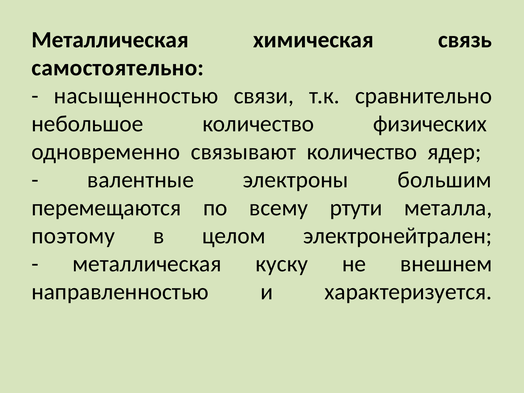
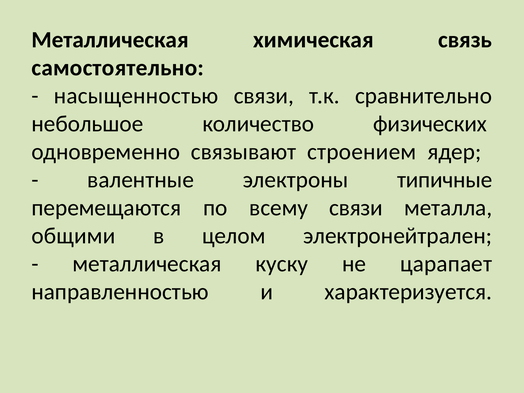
связывают количество: количество -> строением (362, 152)
большим: большим -> типичные (445, 180)
всему ртути: ртути -> связи (356, 208)
поэтому: поэтому -> общими (73, 236)
внешнем: внешнем -> царапает (446, 264)
